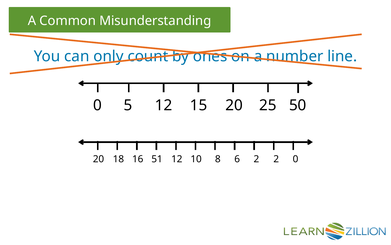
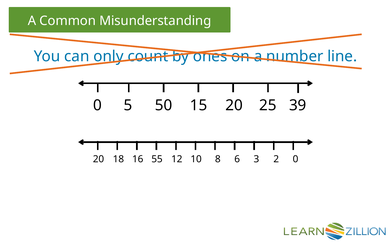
5 12: 12 -> 50 (164, 105)
50: 50 -> 39 (298, 105)
51: 51 -> 55 (157, 159)
6 2: 2 -> 3 (256, 159)
